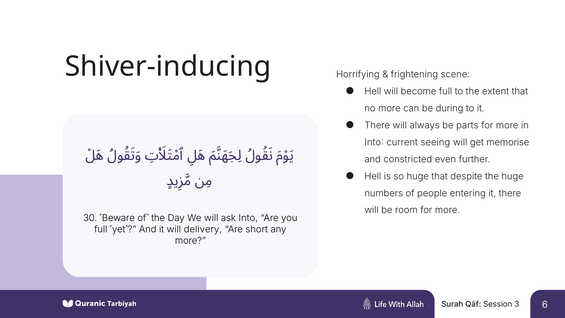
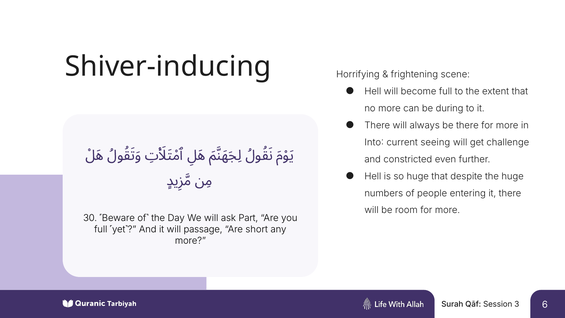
be parts: parts -> there (467, 125)
memorise: memorise -> challenge (508, 142)
ask Into: Into -> Part (248, 218)
delivery: delivery -> passage (203, 229)
